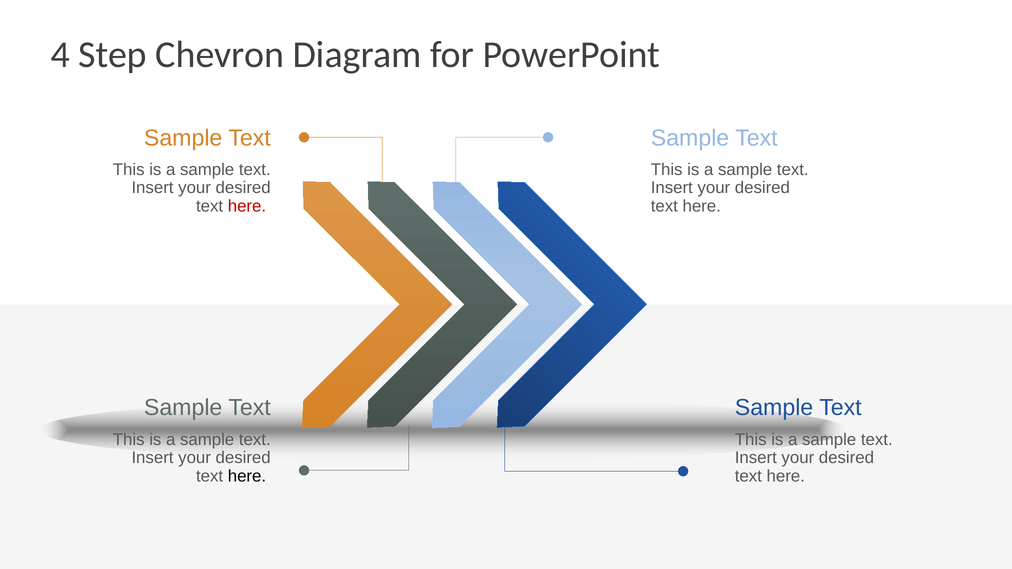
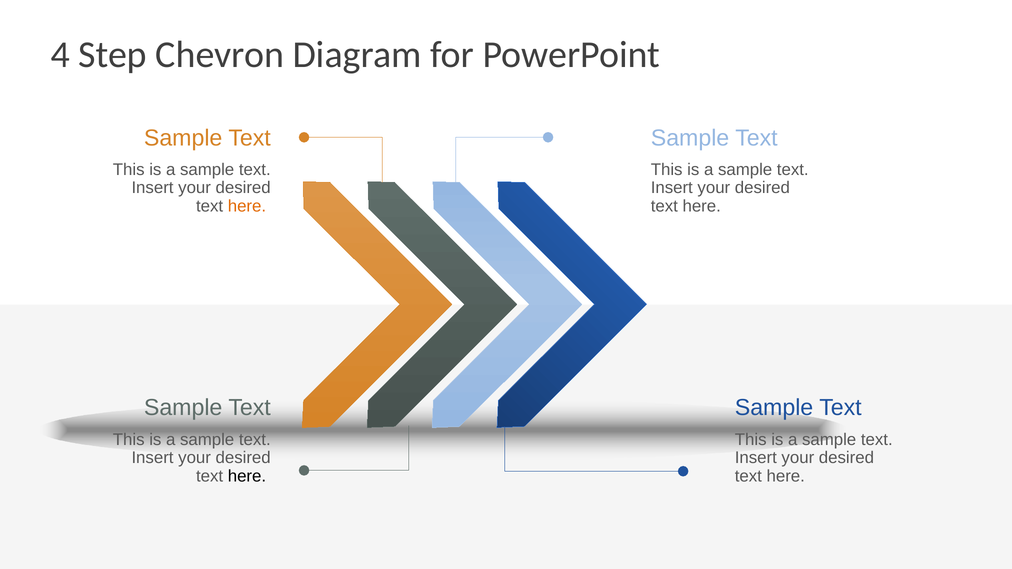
here colour: red -> orange (247, 206)
